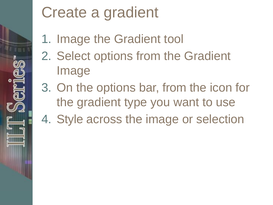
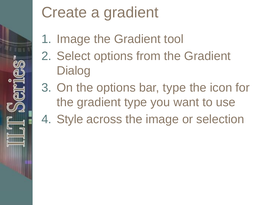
Image: Image -> Dialog (74, 71)
bar from: from -> type (174, 88)
